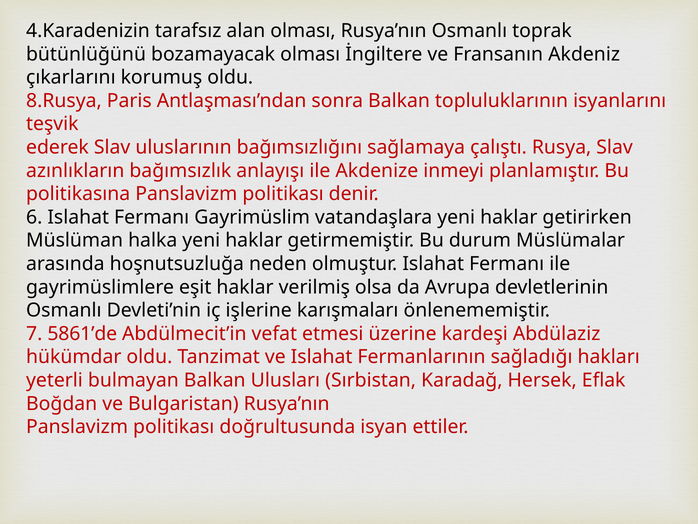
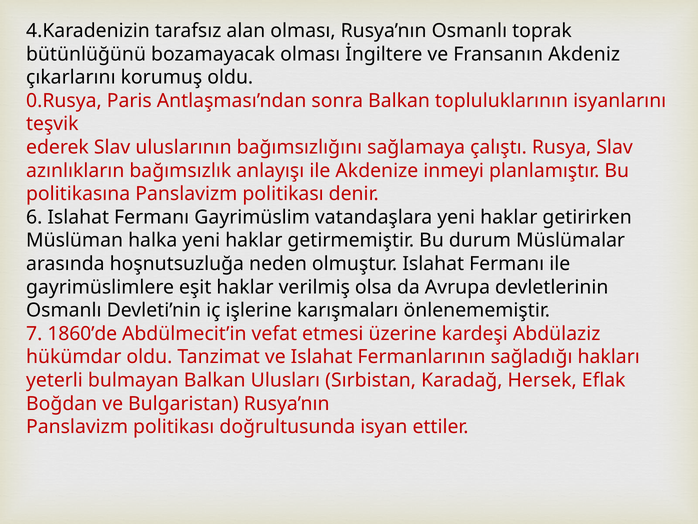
8.Rusya: 8.Rusya -> 0.Rusya (64, 101)
5861’de: 5861’de -> 1860’de (82, 333)
